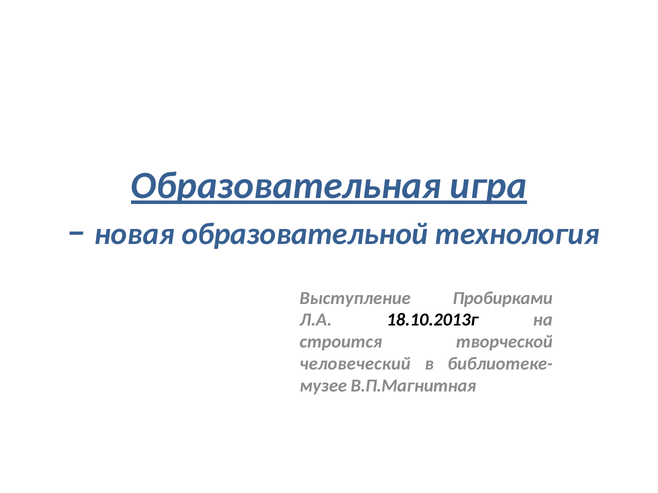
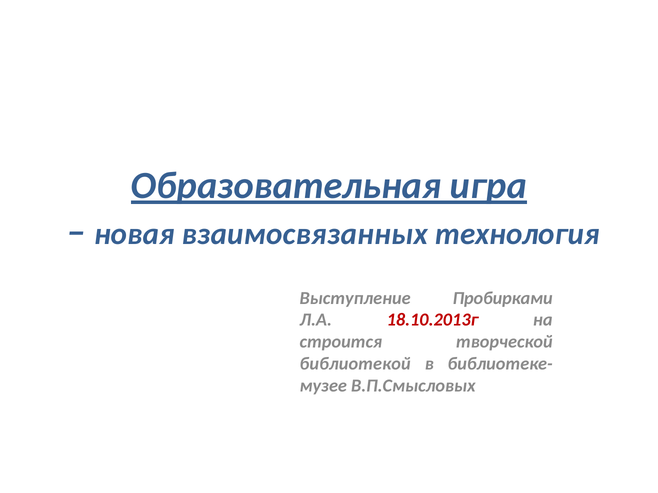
образовательной: образовательной -> взаимосвязанных (305, 234)
18.10.2013г colour: black -> red (432, 320)
человеческий: человеческий -> библиотекой (355, 364)
В.П.Магнитная: В.П.Магнитная -> В.П.Смысловых (413, 386)
